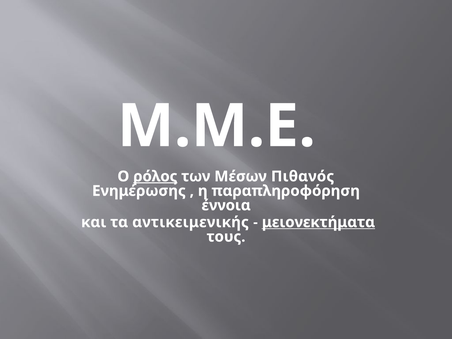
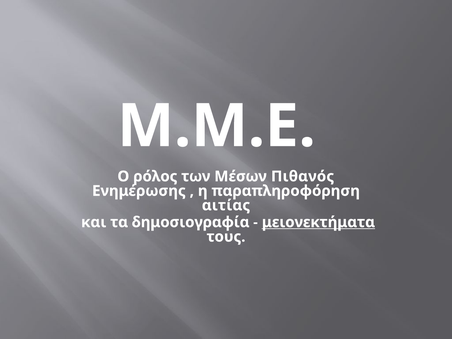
ρόλος underline: present -> none (155, 176)
έννοια: έννοια -> αιτίας (226, 205)
αντικειμενικής: αντικειμενικής -> δημοσιογραφία (191, 222)
